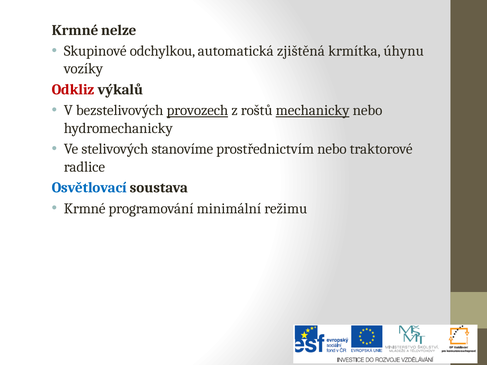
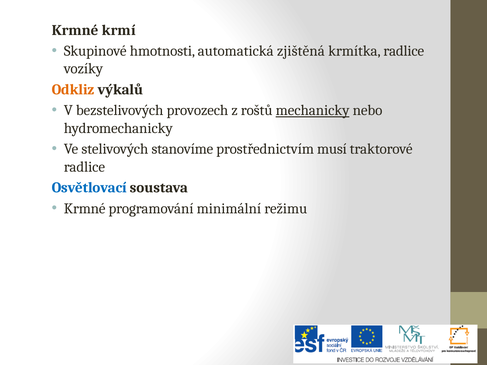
nelze: nelze -> krmí (119, 30)
odchylkou: odchylkou -> hmotnosti (162, 51)
krmítka úhynu: úhynu -> radlice (404, 51)
Odkliz colour: red -> orange (73, 90)
provozech underline: present -> none (197, 110)
prostřednictvím nebo: nebo -> musí (332, 149)
